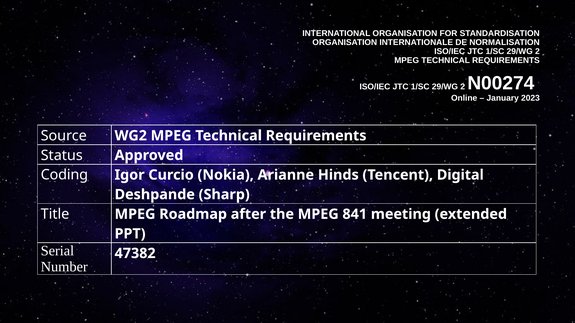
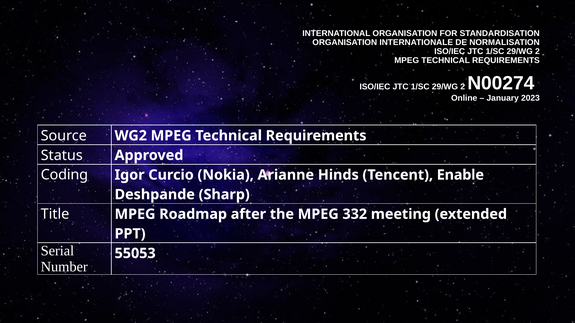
Digital: Digital -> Enable (460, 175)
841: 841 -> 332 (355, 214)
47382: 47382 -> 55053 (135, 254)
